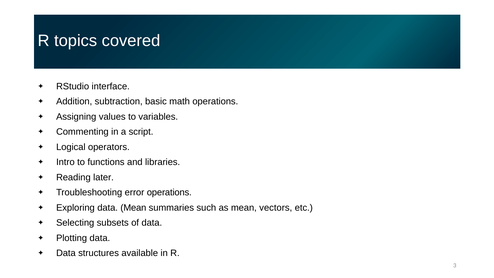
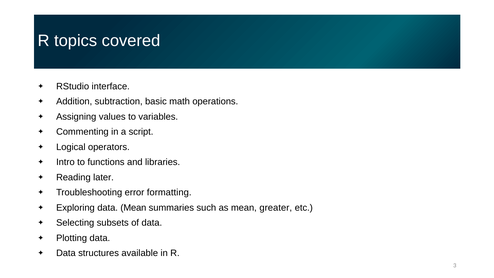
error operations: operations -> formatting (169, 192)
vectors: vectors -> greater (276, 208)
